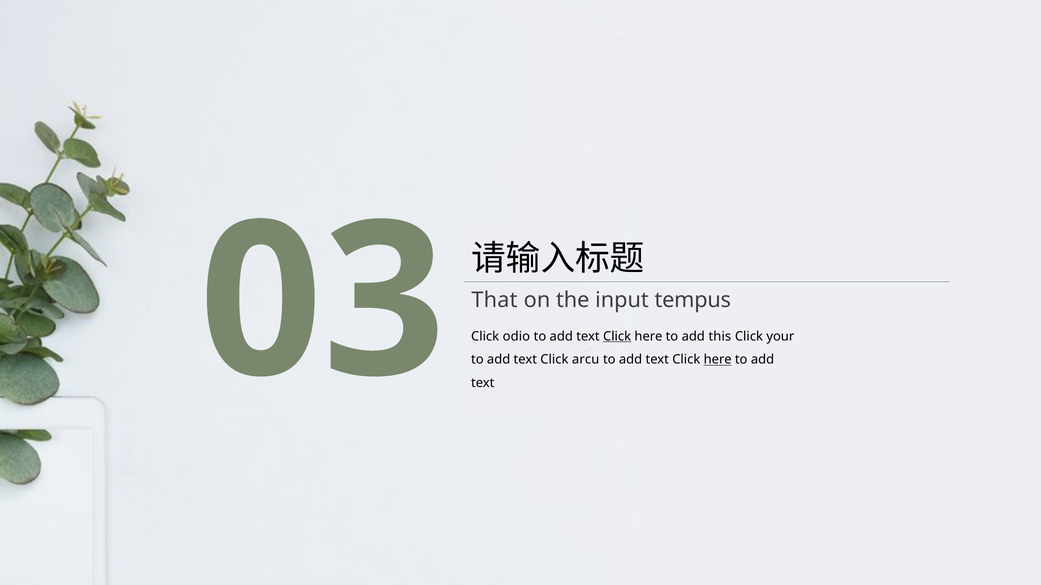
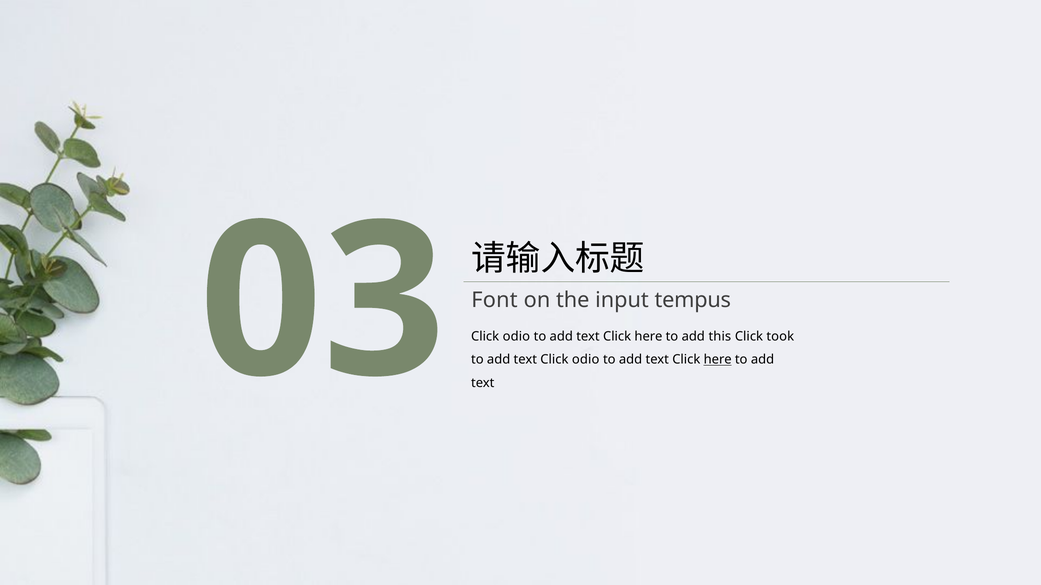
That: That -> Font (494, 300)
Click underline: present -> none (617, 337)
your: your -> took (780, 337)
text Click arcu: arcu -> odio (586, 360)
